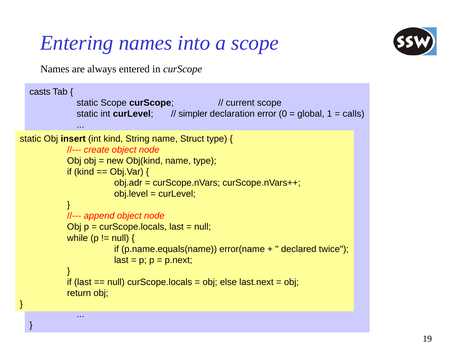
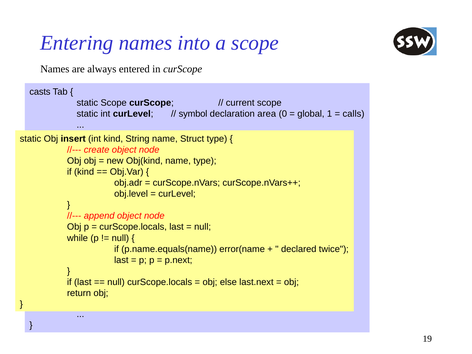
simpler: simpler -> symbol (193, 114)
error: error -> area (267, 114)
